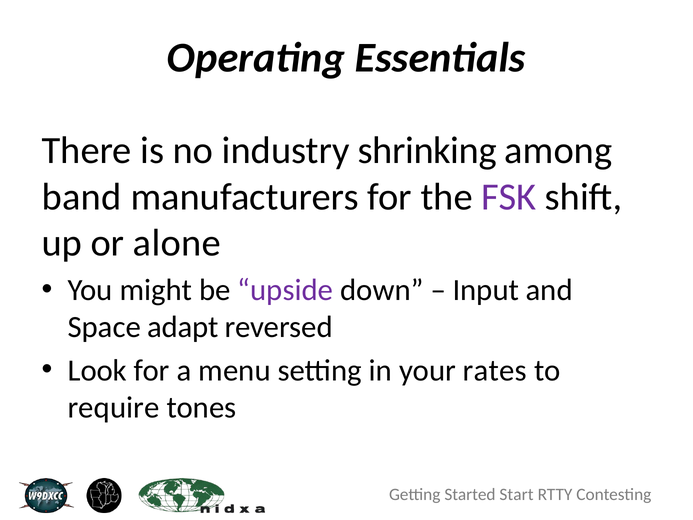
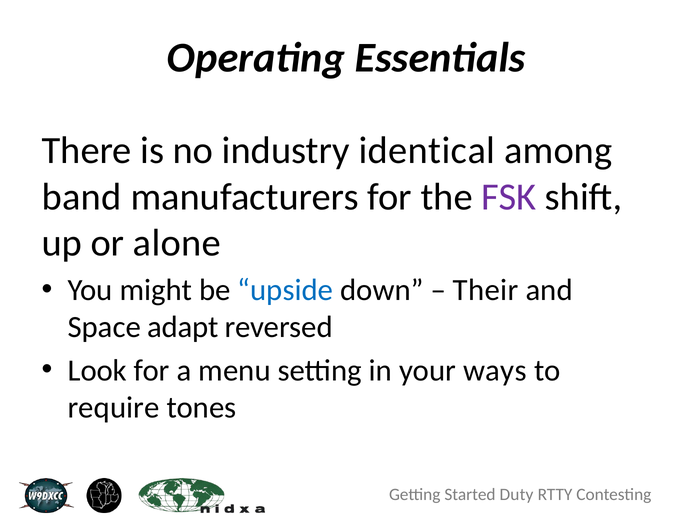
shrinking: shrinking -> identical (427, 151)
upside colour: purple -> blue (285, 290)
Input: Input -> Their (486, 290)
rates: rates -> ways (495, 370)
Start: Start -> Duty (516, 494)
